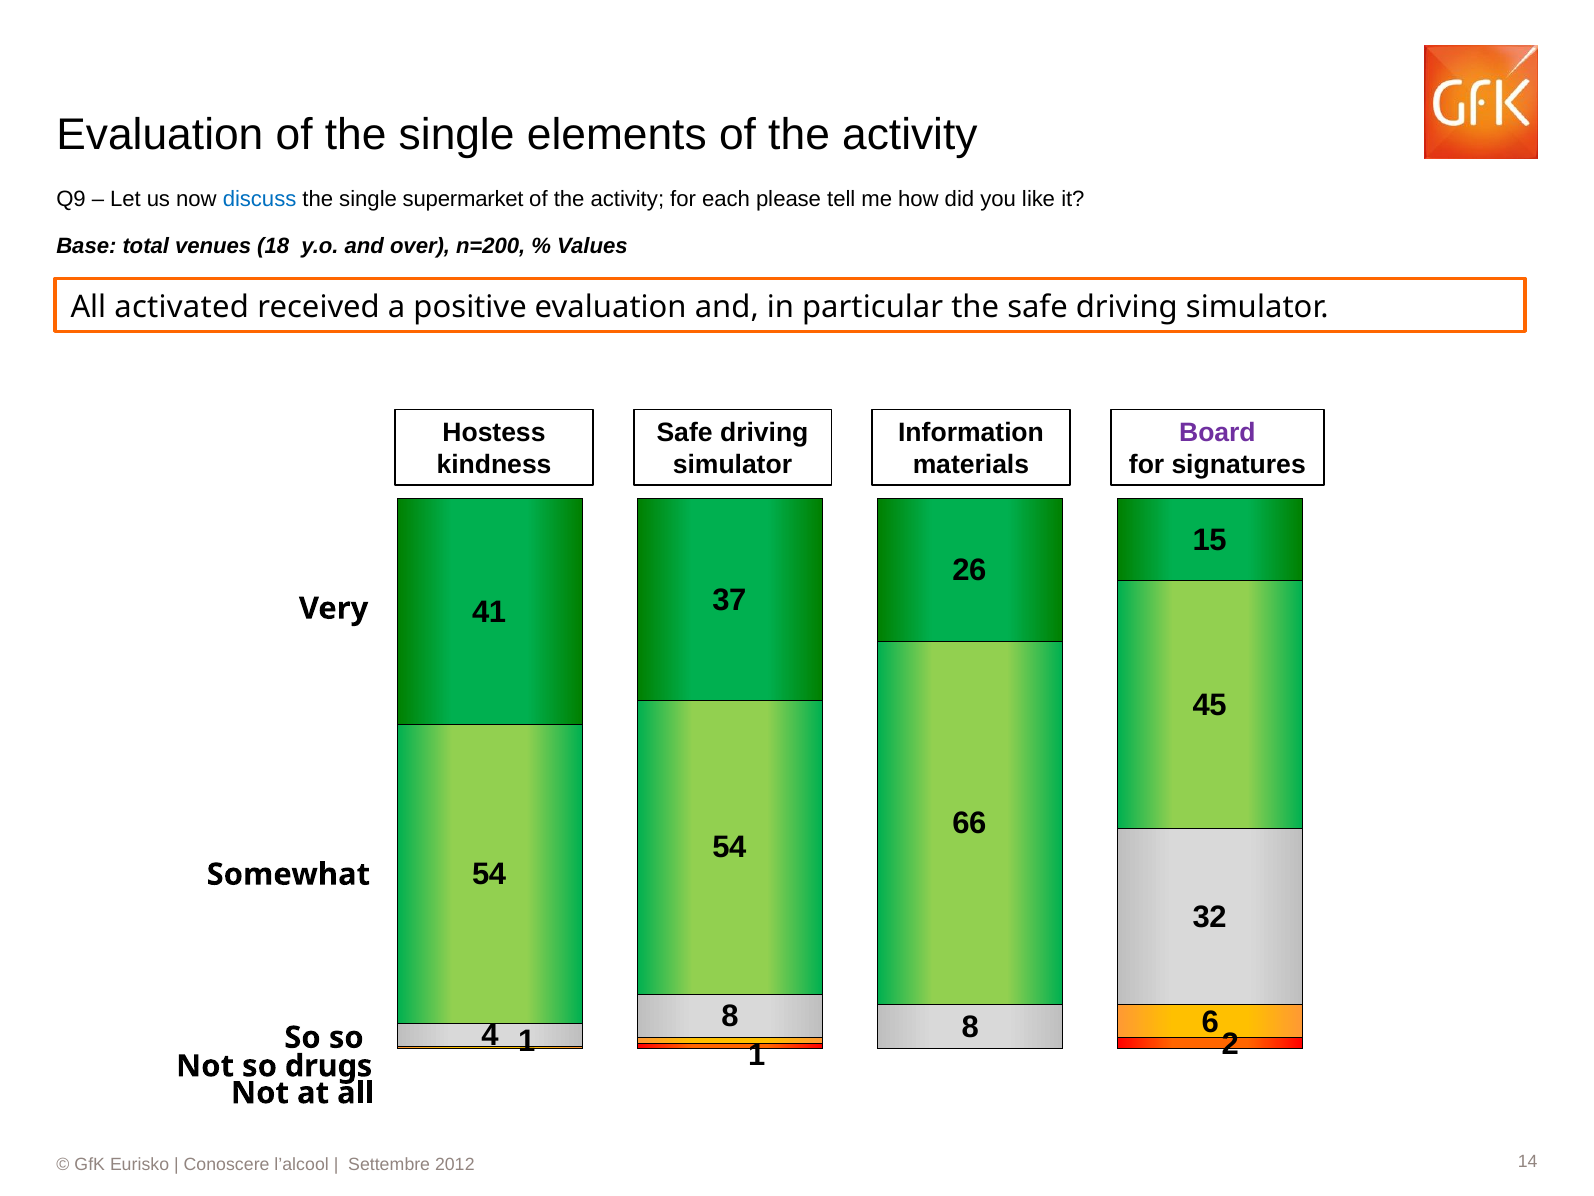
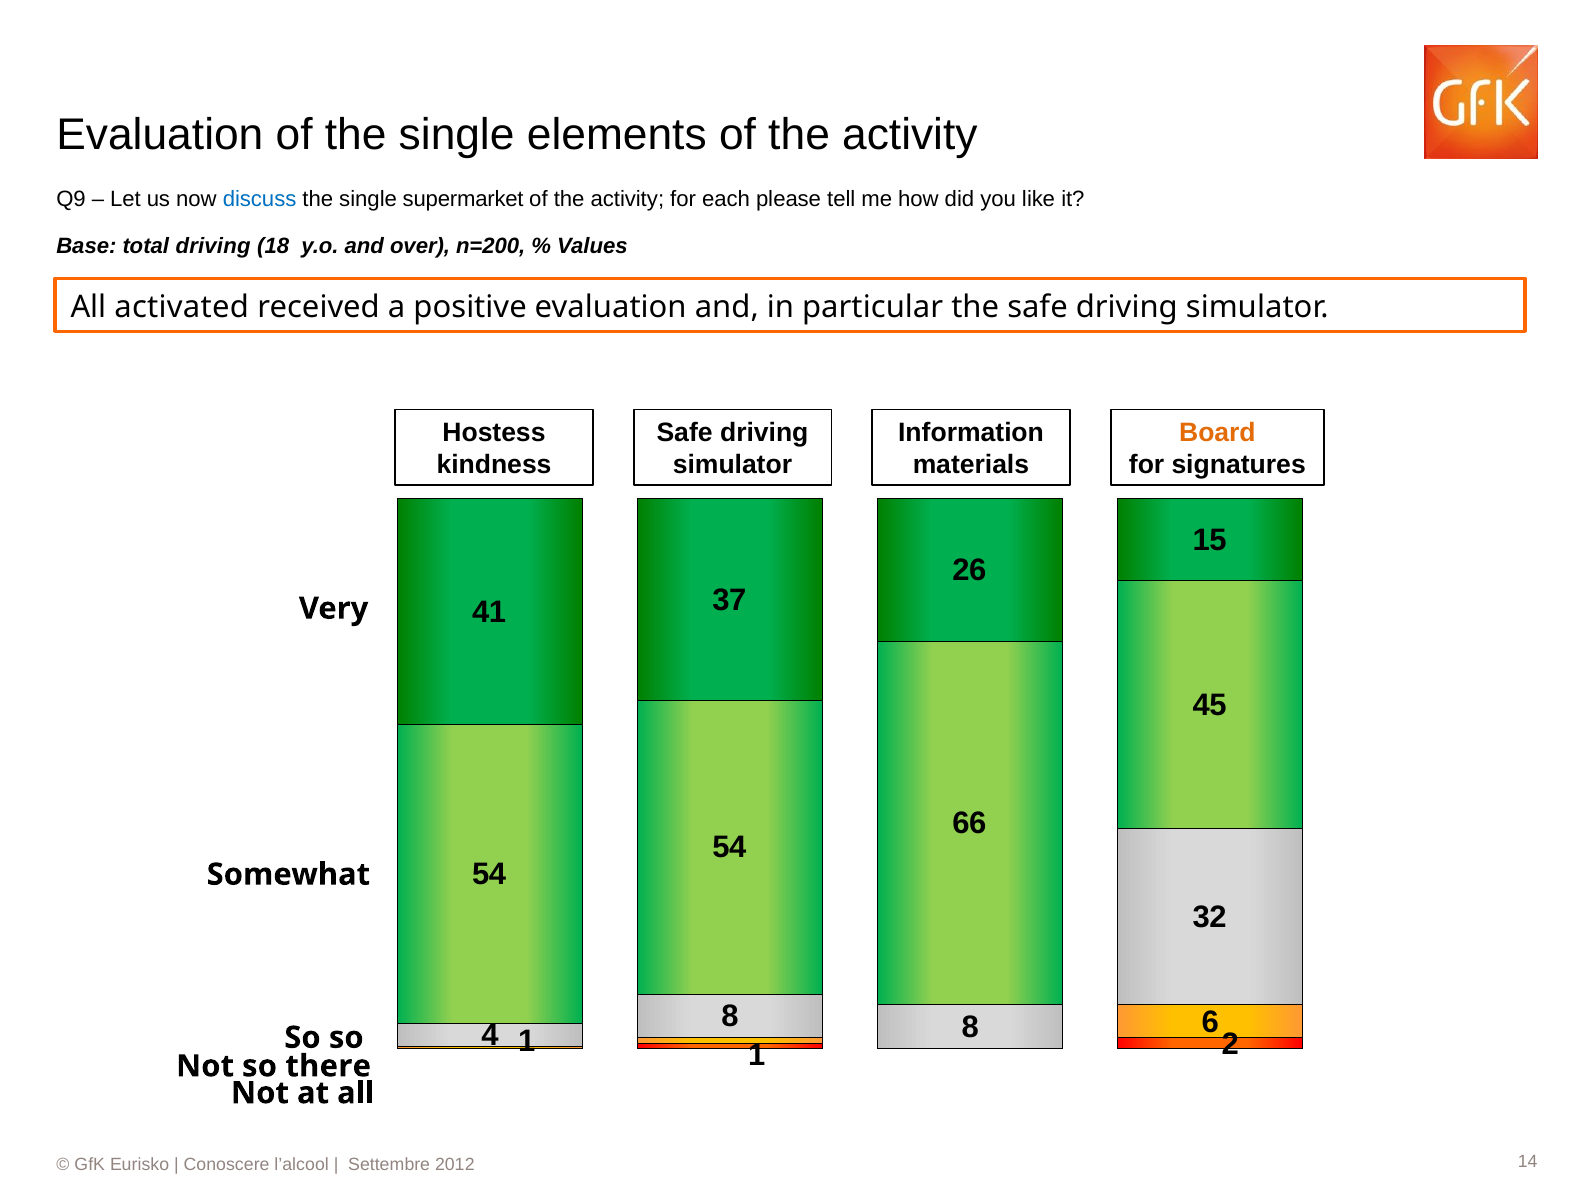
total venues: venues -> driving (213, 246)
Board colour: purple -> orange (1217, 433)
drugs: drugs -> there (328, 1066)
